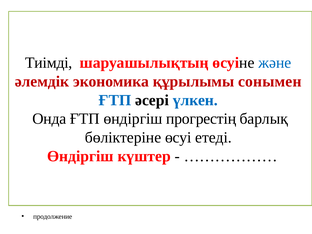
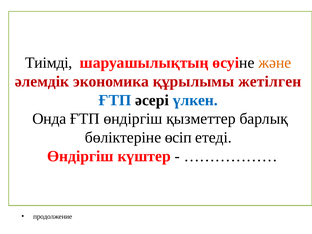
және colour: blue -> orange (275, 63)
сонымен: сонымен -> жетілген (270, 81)
прогрестің: прогрестің -> қызметтер (201, 119)
өсуі: өсуі -> өсіп (178, 138)
